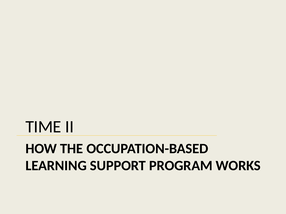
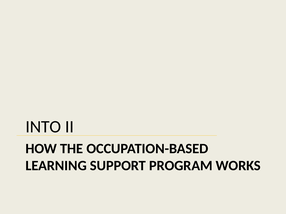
TIME: TIME -> INTO (43, 127)
